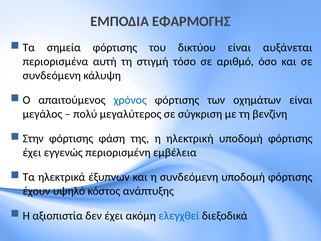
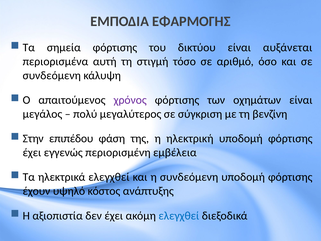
χρόνος colour: blue -> purple (130, 100)
Στην φόρτισης: φόρτισης -> επιπέδου (71, 138)
ηλεκτρικά έξυπνων: έξυπνων -> ελεγχθεί (109, 177)
